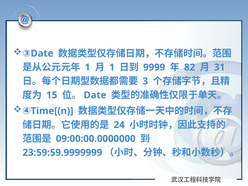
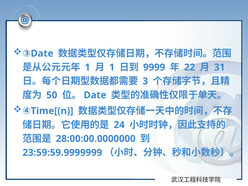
82: 82 -> 22 (190, 67)
15: 15 -> 50 (52, 95)
09:00:00.0000000: 09:00:00.0000000 -> 28:00:00.0000000 (96, 139)
